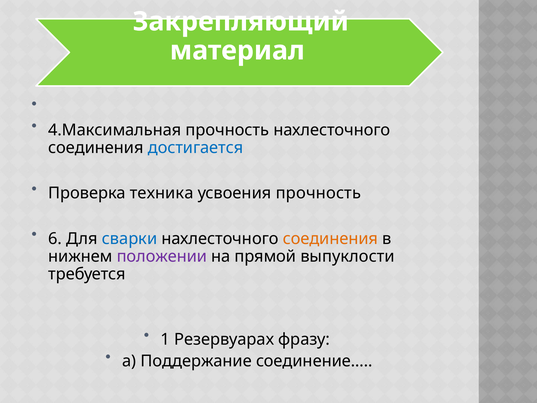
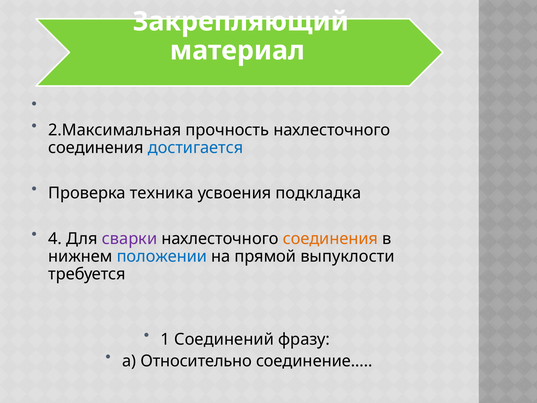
4.Максимальная: 4.Максимальная -> 2.Максимальная (115, 130)
усвоения прочность: прочность -> подкладка (318, 193)
6: 6 -> 4 (55, 238)
сварки colour: blue -> purple (130, 238)
положении colour: purple -> blue (162, 256)
Резервуарах: Резервуарах -> Соединений (224, 339)
Поддержание: Поддержание -> Относительно (196, 361)
